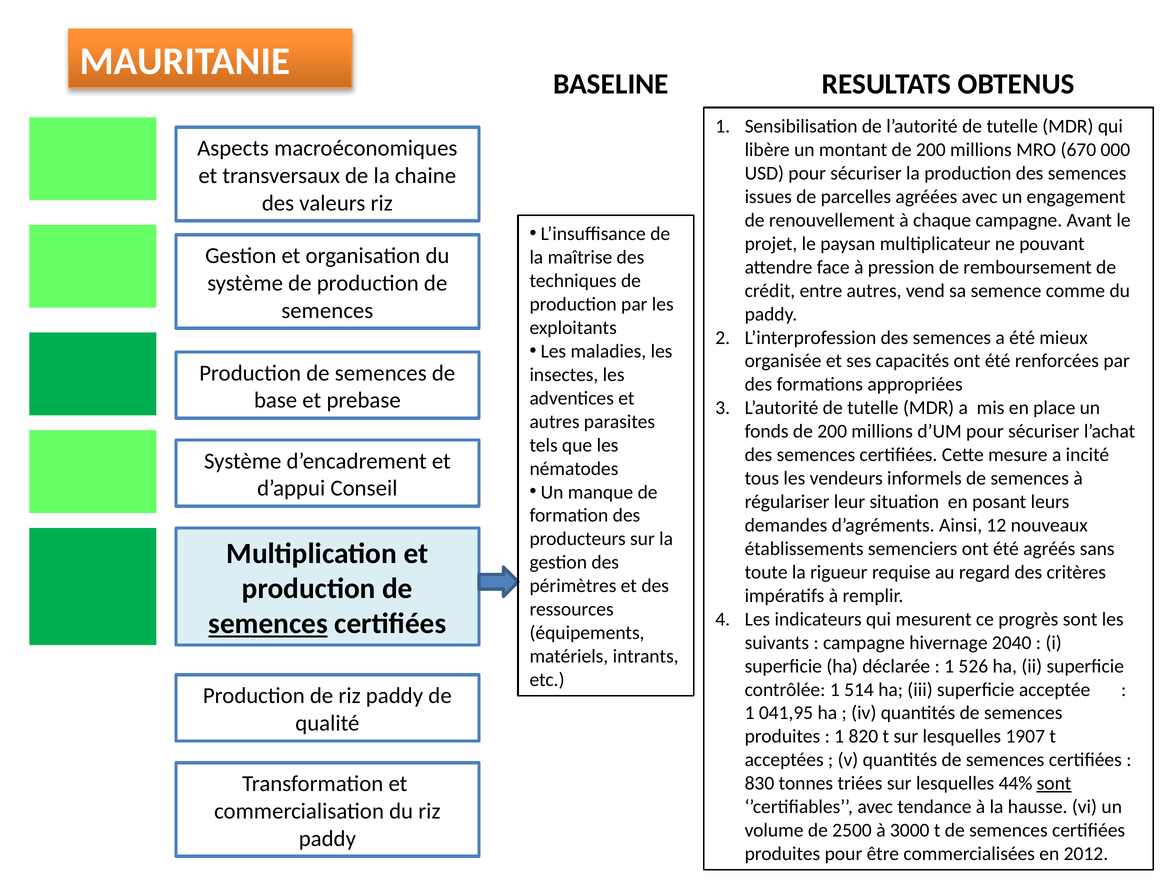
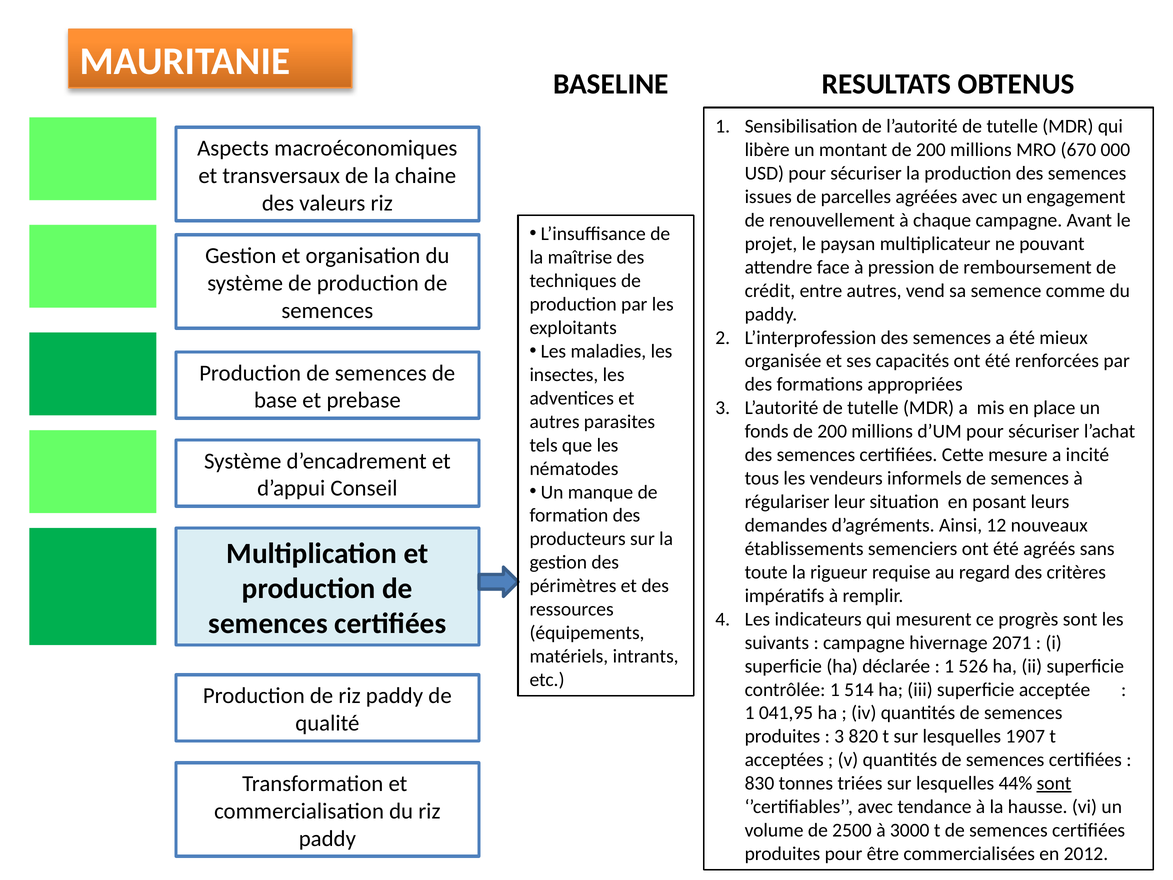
semences underline: present -> none (268, 624)
2040: 2040 -> 2071 (1012, 642)
1: 1 -> 3 (839, 736)
